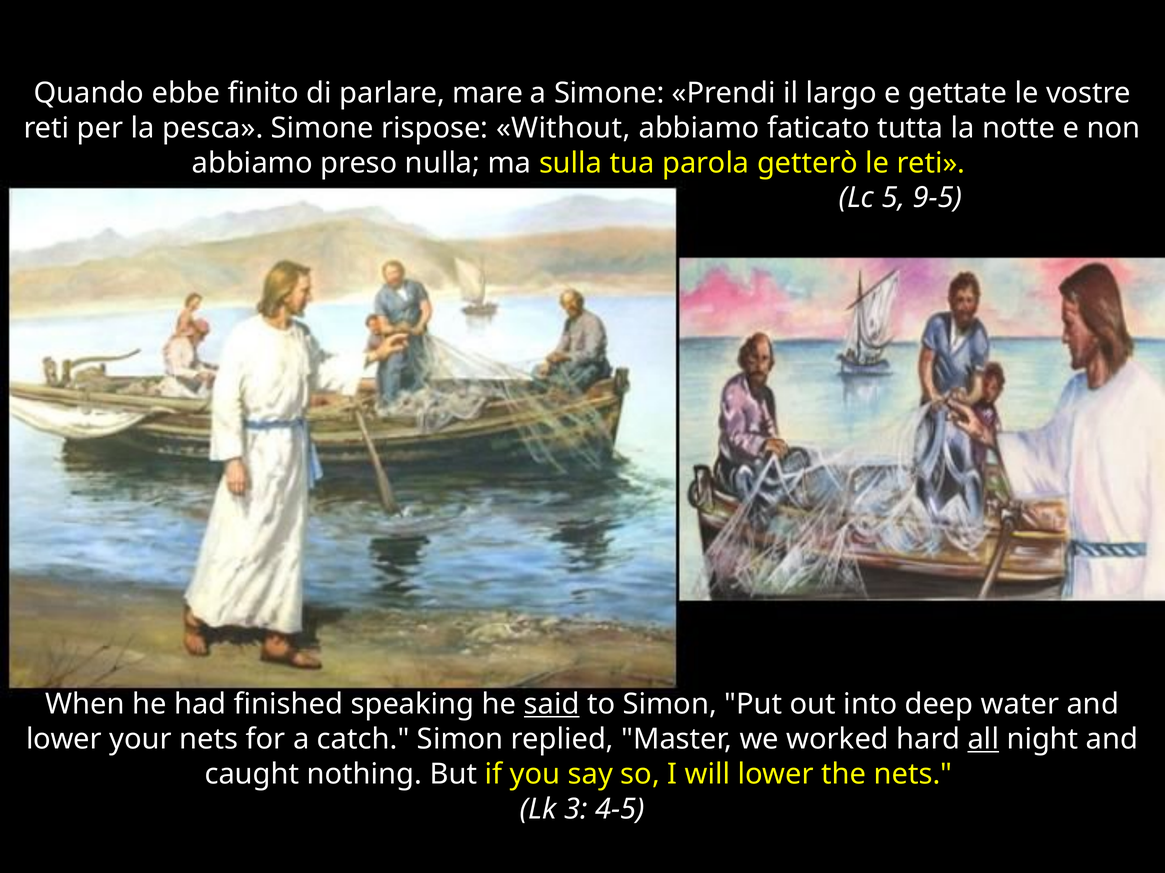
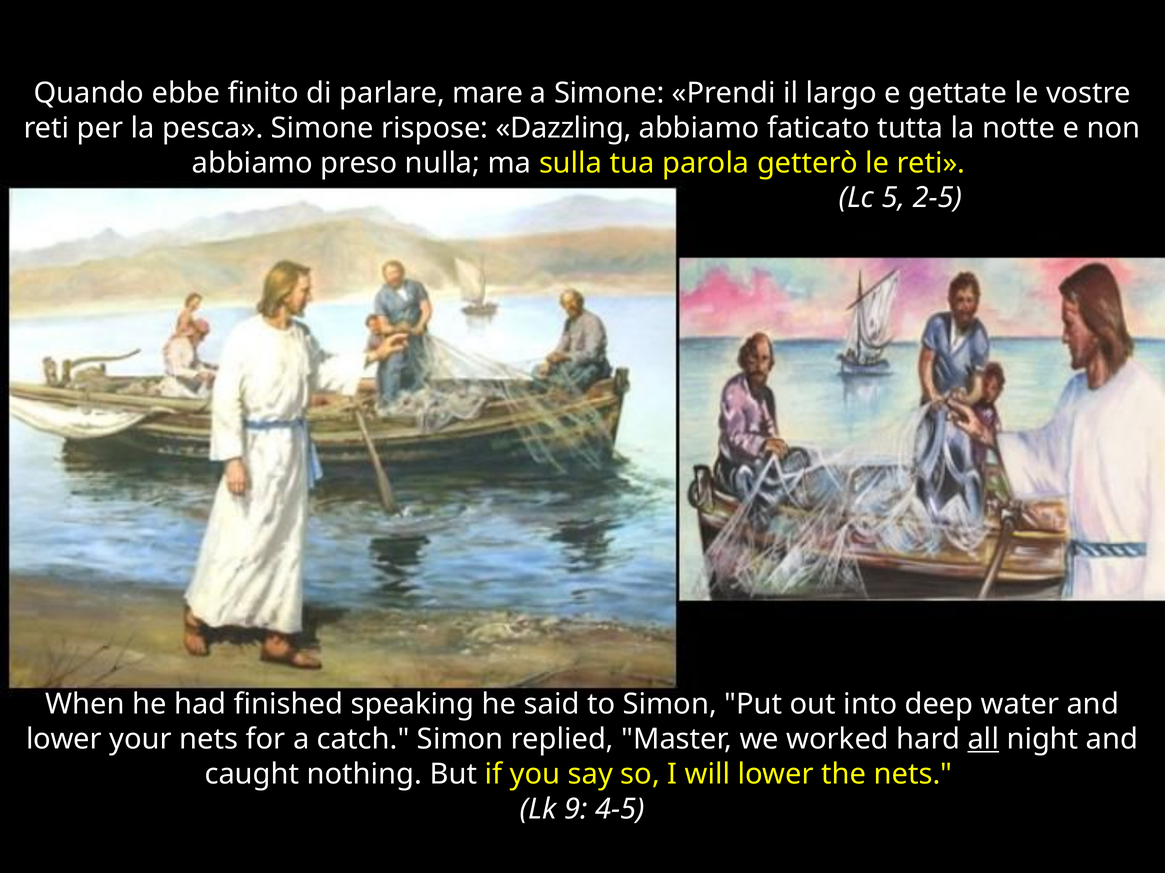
Without: Without -> Dazzling (564, 128)
9-5: 9-5 -> 2-5 (938, 198)
said underline: present -> none (552, 705)
3: 3 -> 9 (576, 810)
